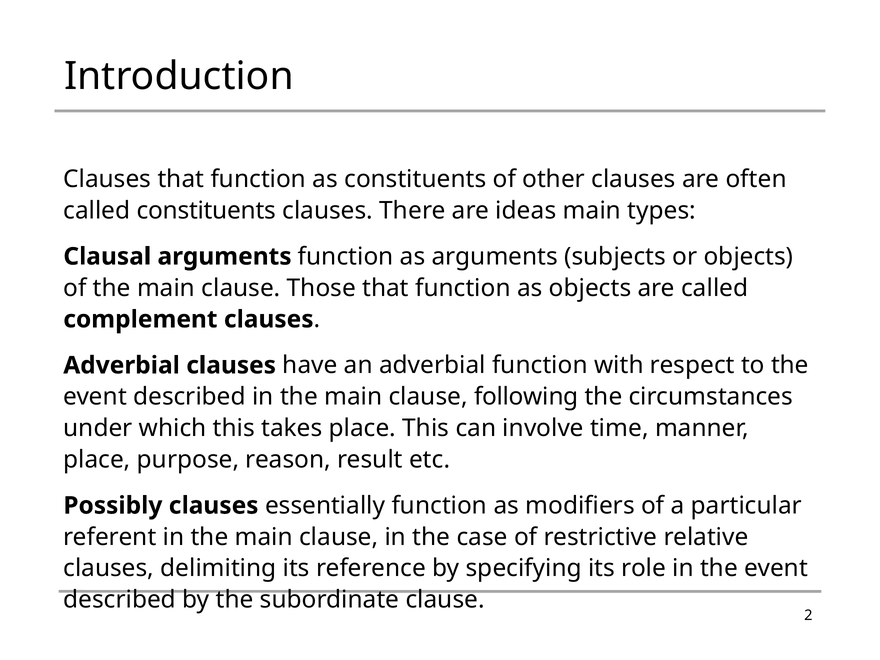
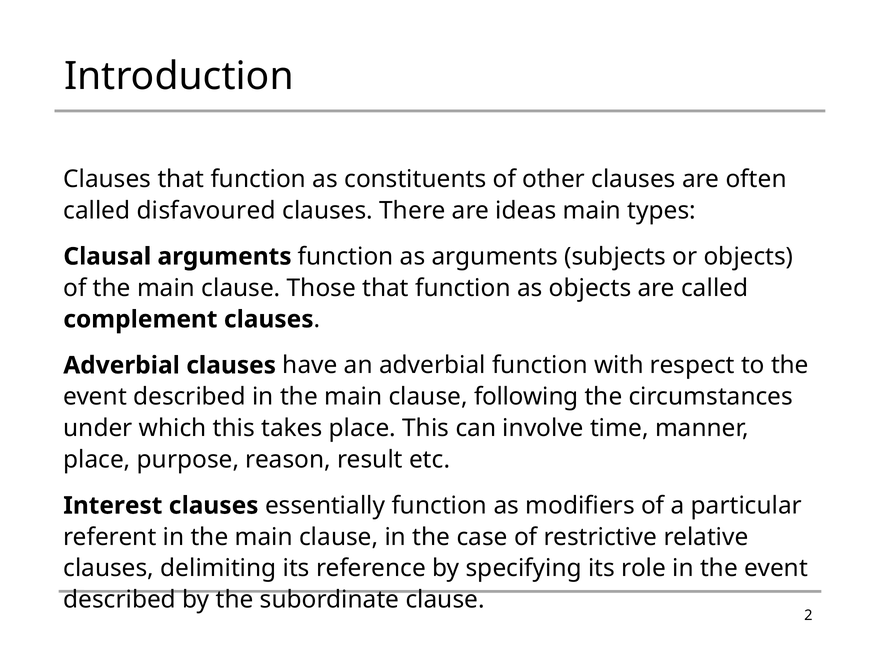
called constituents: constituents -> disfavoured (206, 211)
Possibly: Possibly -> Interest (113, 506)
